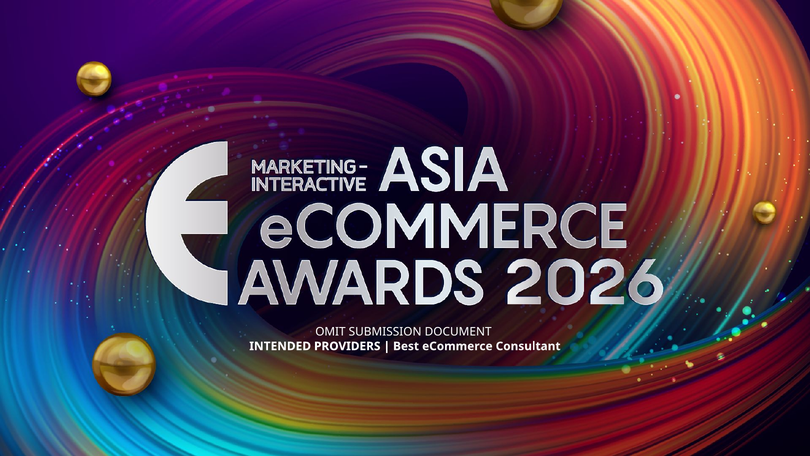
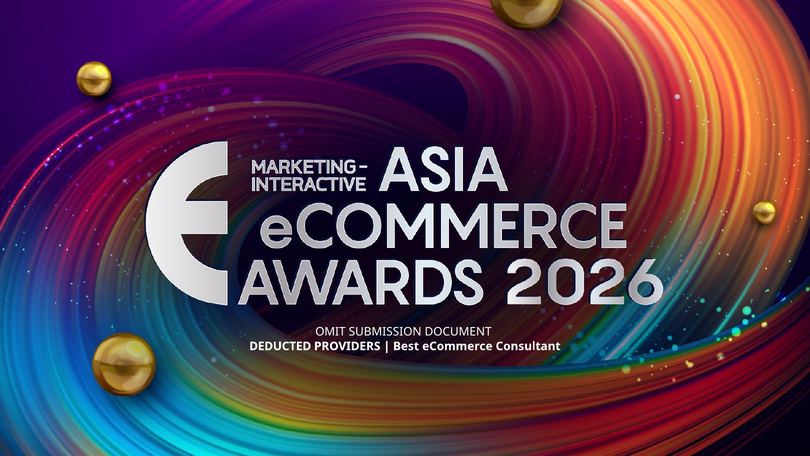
INTENDED: INTENDED -> DEDUCTED (280, 346)
